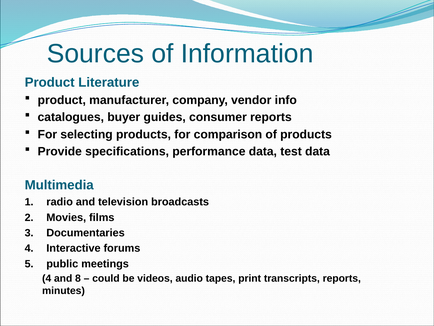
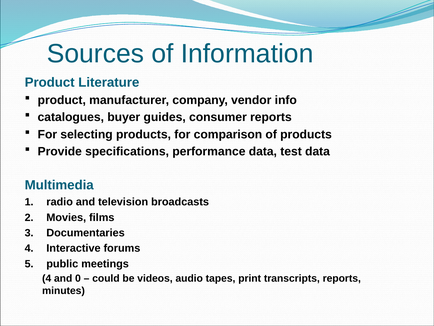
8: 8 -> 0 (78, 278)
